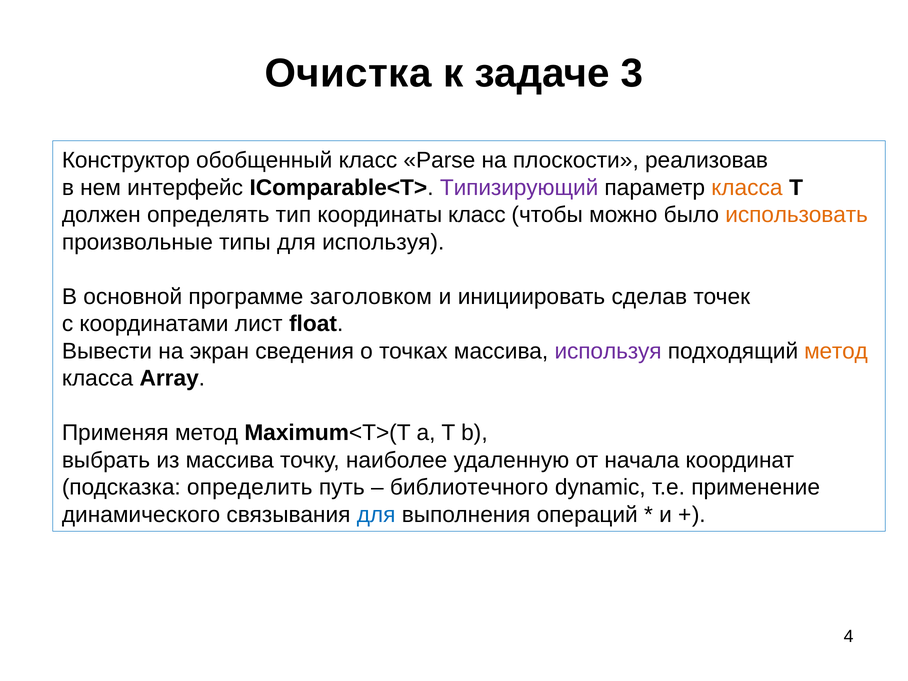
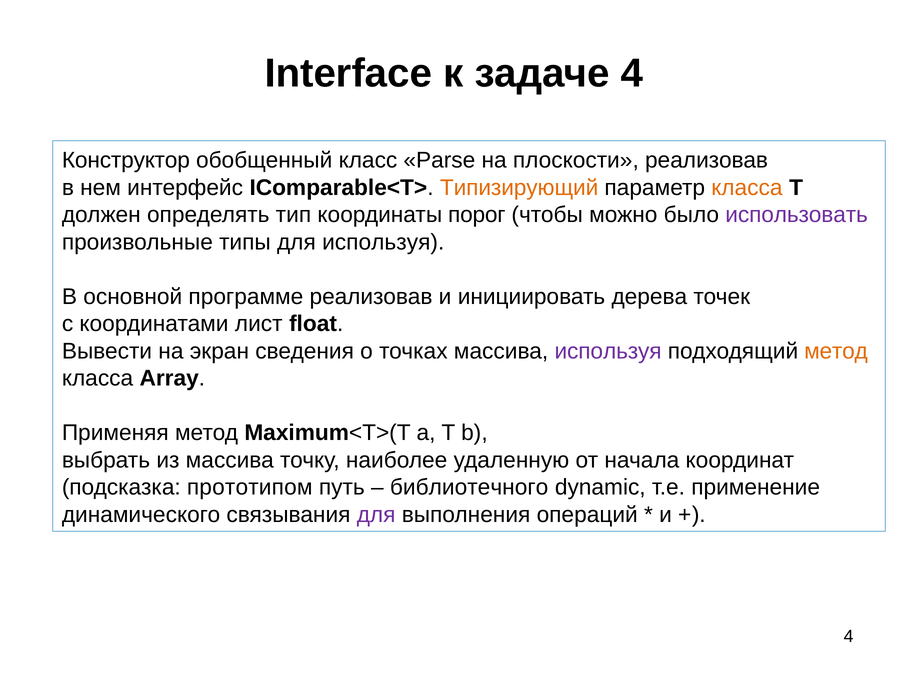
Очистка: Очистка -> Interface (348, 73)
задаче 3: 3 -> 4 (632, 73)
Типизирующий colour: purple -> orange (519, 188)
координаты класс: класс -> порог (477, 215)
использовать colour: orange -> purple (797, 215)
программе заголовком: заголовком -> реализовав (371, 297)
сделав: сделав -> дерева (649, 297)
определить: определить -> прототипом (250, 487)
для colour: blue -> purple (376, 515)
